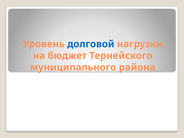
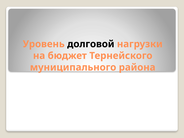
долговой colour: blue -> black (91, 44)
